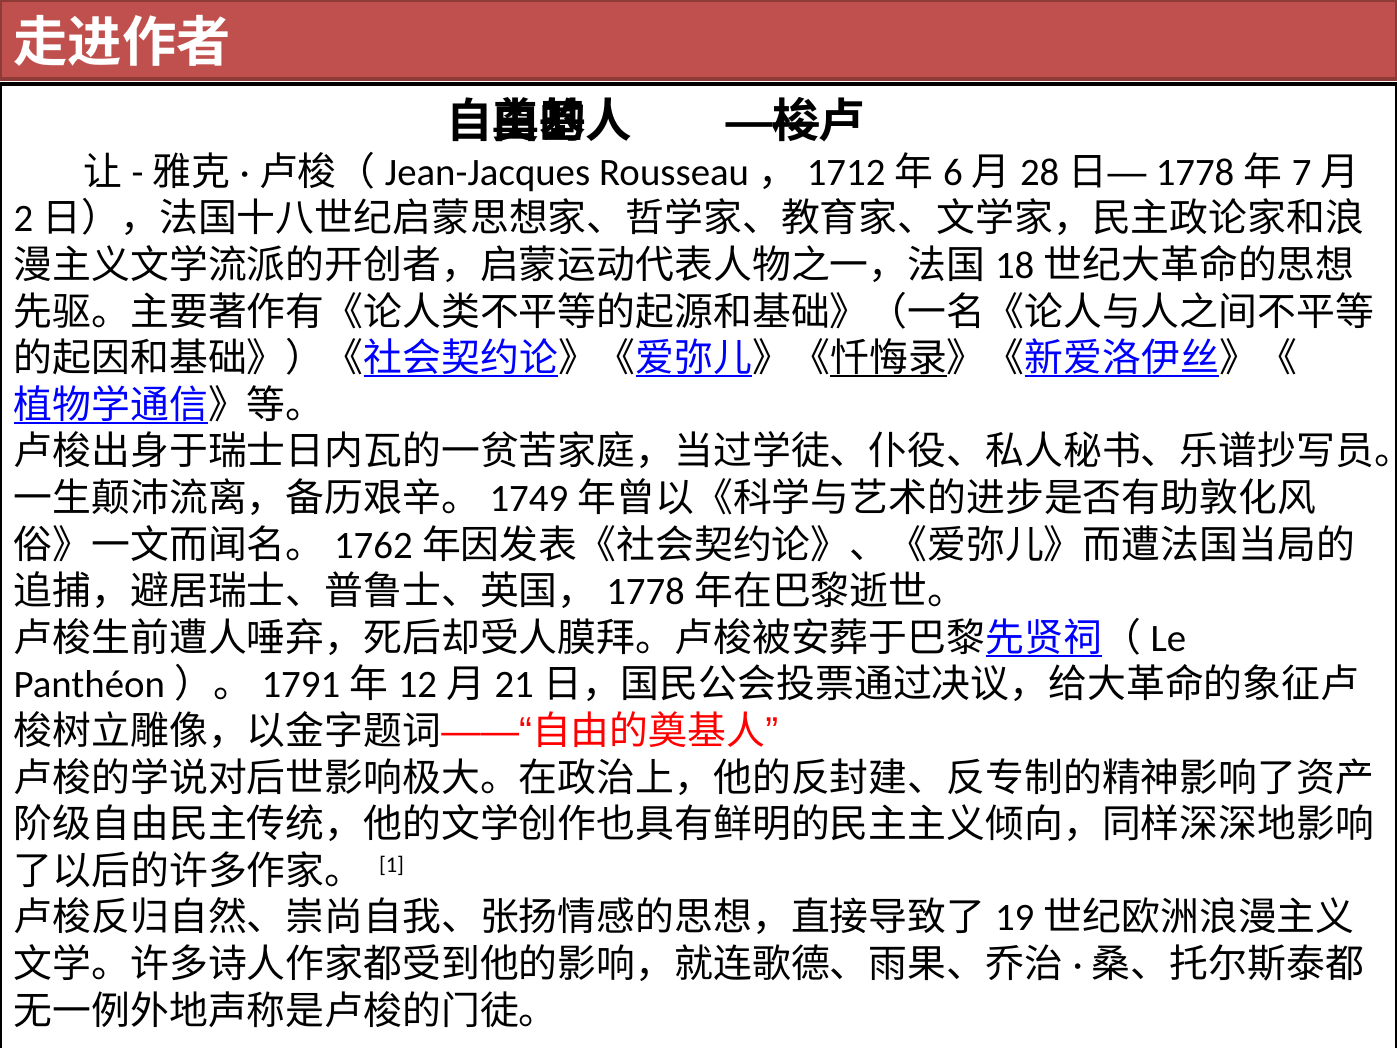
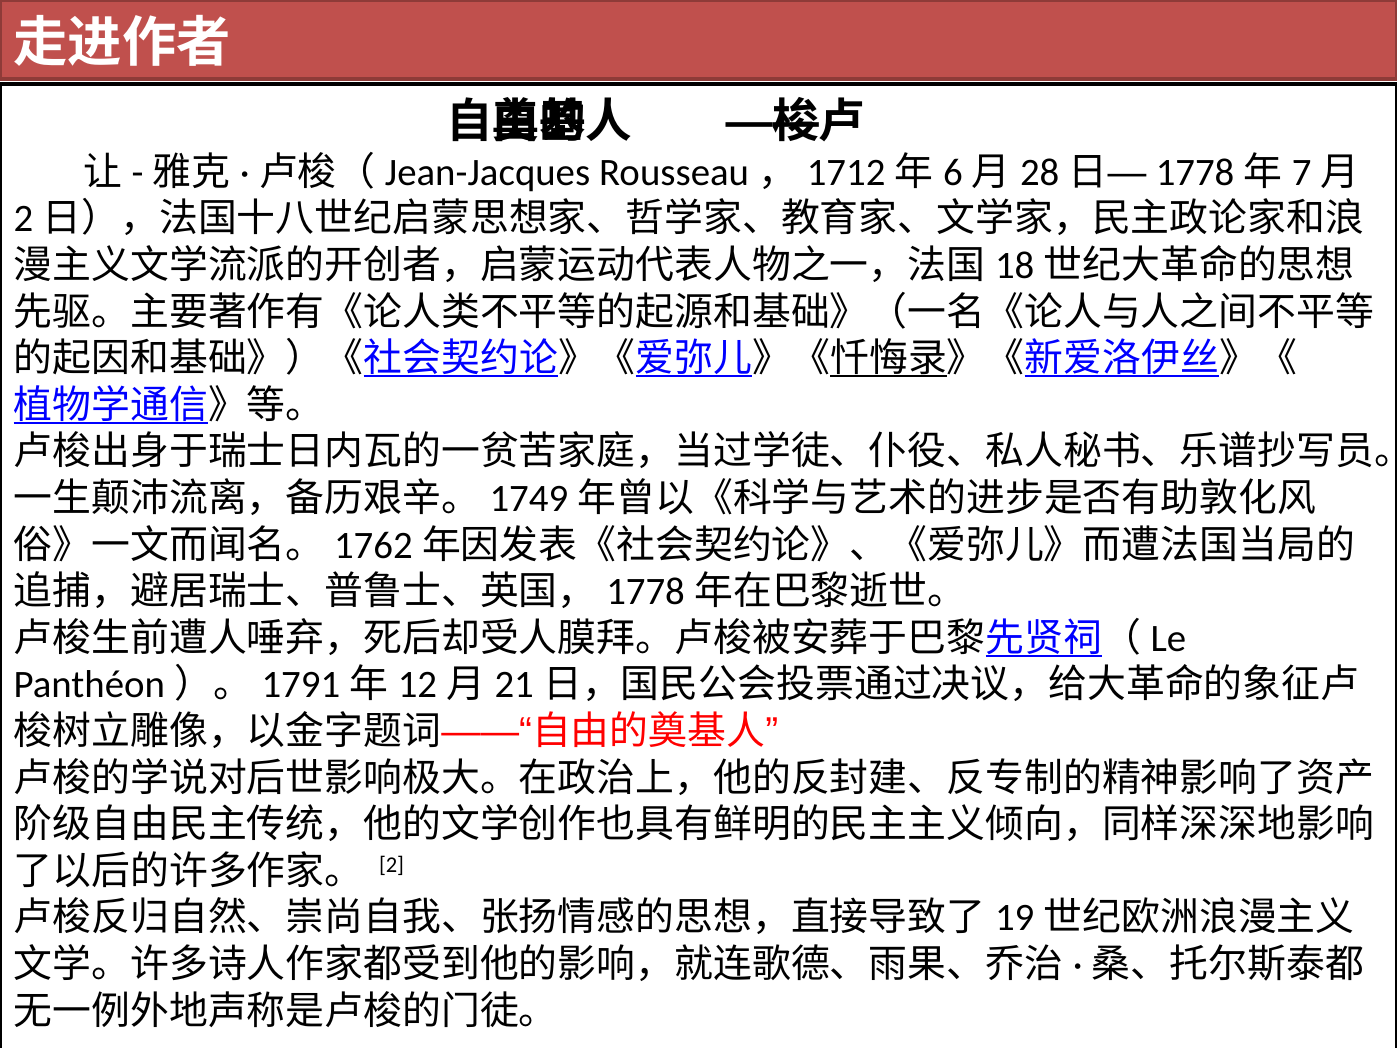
1: 1 -> 2 (392, 865)
